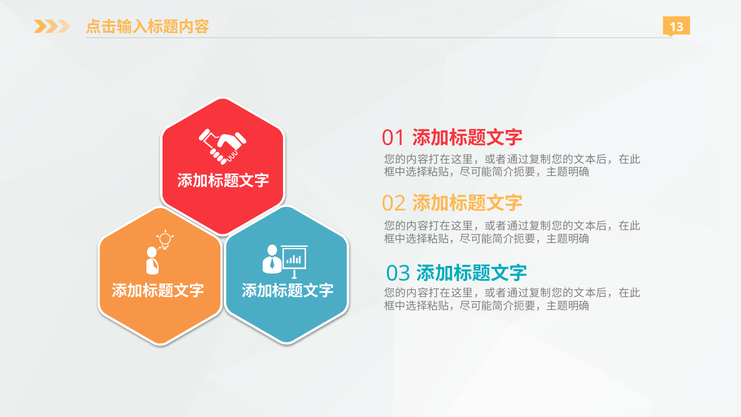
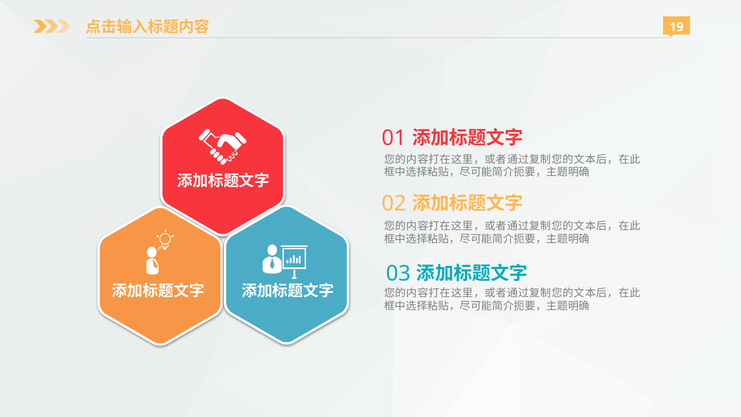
13: 13 -> 19 (676, 27)
